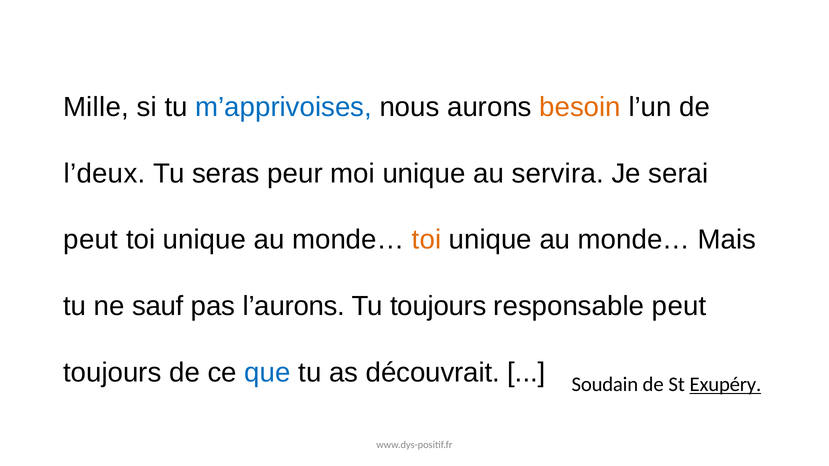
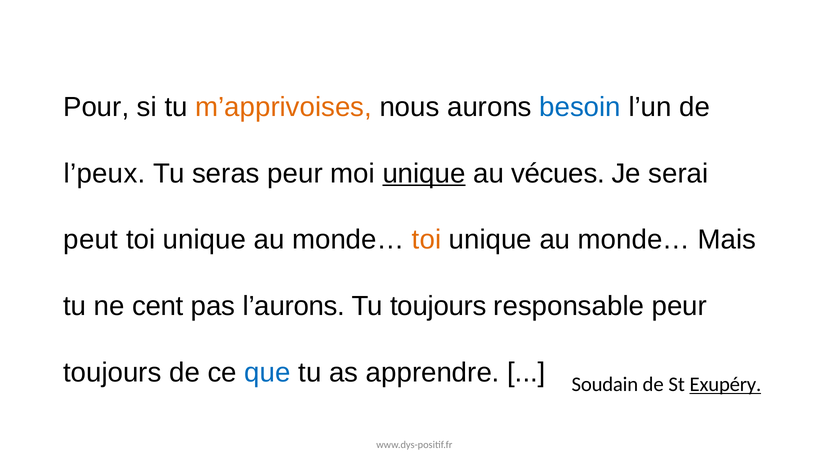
Mille: Mille -> Pour (96, 107)
m’apprivoises colour: blue -> orange (284, 107)
besoin colour: orange -> blue (580, 107)
l’deux: l’deux -> l’peux (105, 174)
unique underline: none -> present (424, 174)
servira: servira -> vécues (558, 174)
sauf: sauf -> cent (158, 306)
responsable peut: peut -> peur (679, 306)
découvrait: découvrait -> apprendre (433, 373)
